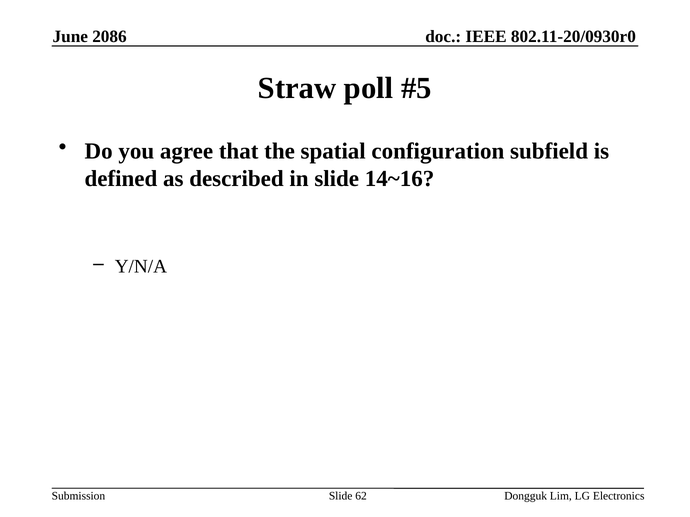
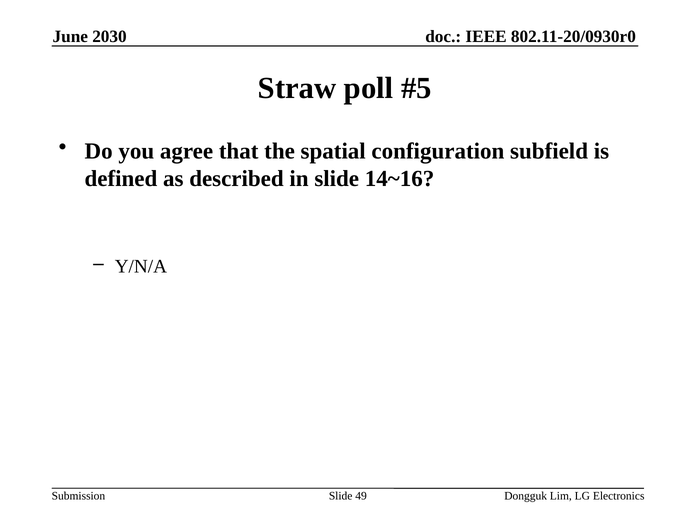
2086: 2086 -> 2030 (109, 37)
62: 62 -> 49 (361, 496)
